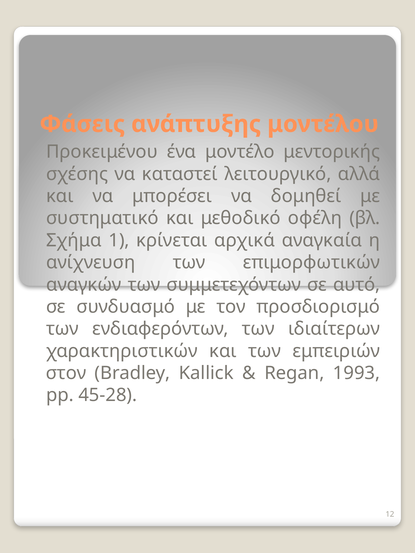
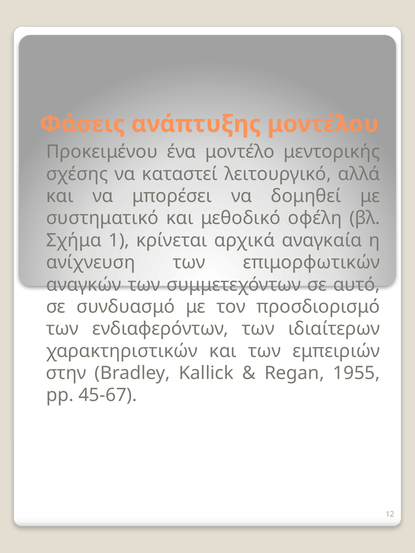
στον: στον -> στην (66, 373)
1993: 1993 -> 1955 (357, 373)
45-28: 45-28 -> 45-67 (108, 395)
